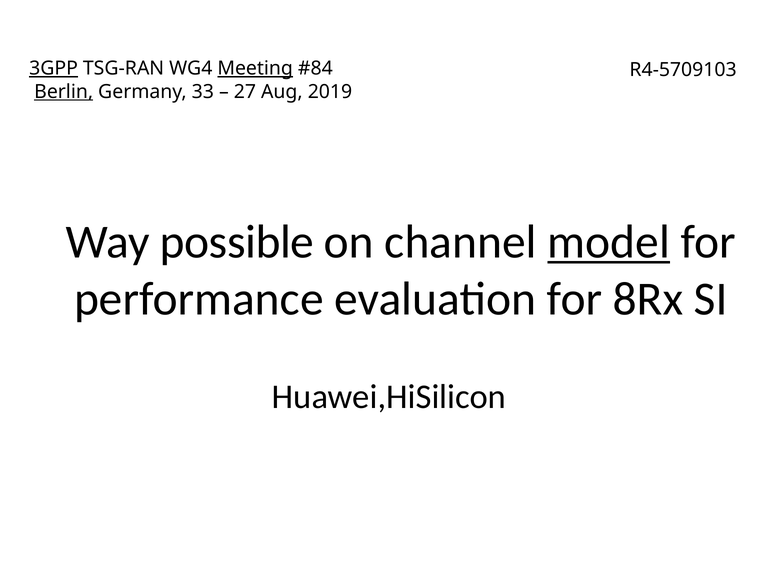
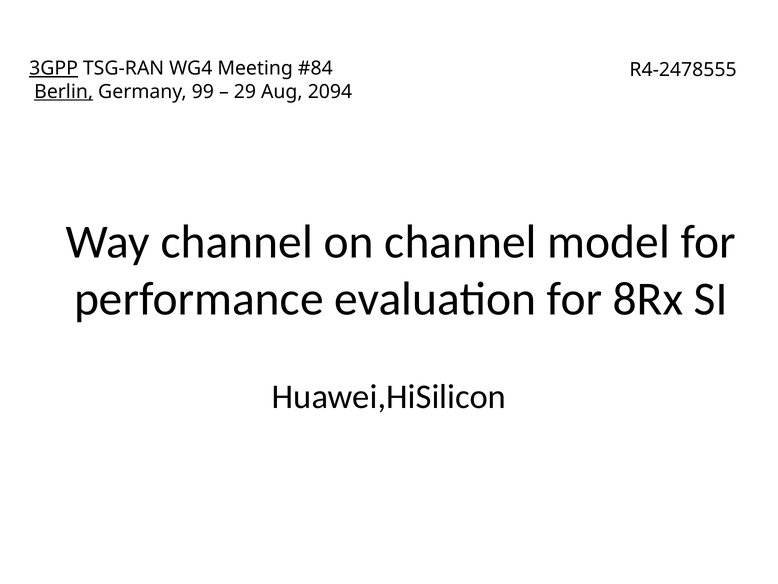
Meeting underline: present -> none (255, 68)
R4-5709103: R4-5709103 -> R4-2478555 (683, 70)
33: 33 -> 99 (203, 92)
27: 27 -> 29 (245, 92)
2019: 2019 -> 2094 (330, 92)
Way possible: possible -> channel (237, 242)
model underline: present -> none (609, 242)
